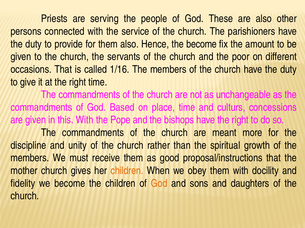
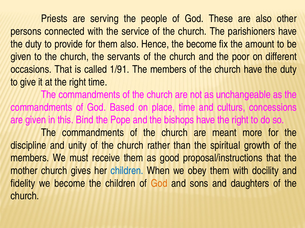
1/16: 1/16 -> 1/91 (120, 70)
this With: With -> Bind (85, 120)
children colour: orange -> blue (127, 171)
